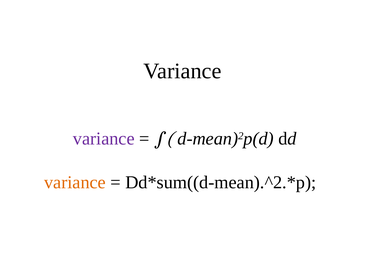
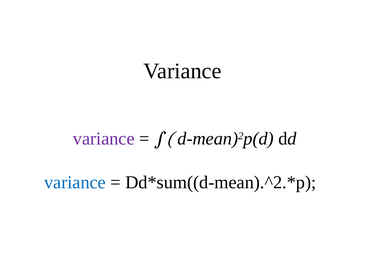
variance colour: orange -> blue (75, 183)
